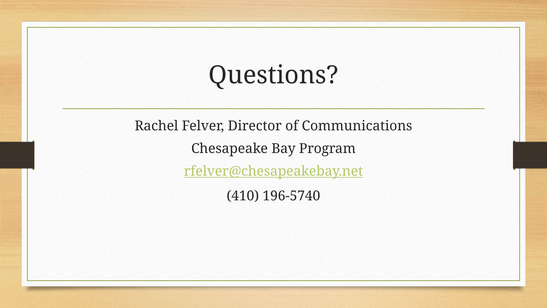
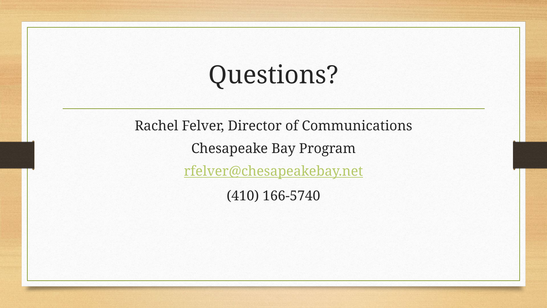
196-5740: 196-5740 -> 166-5740 (291, 196)
